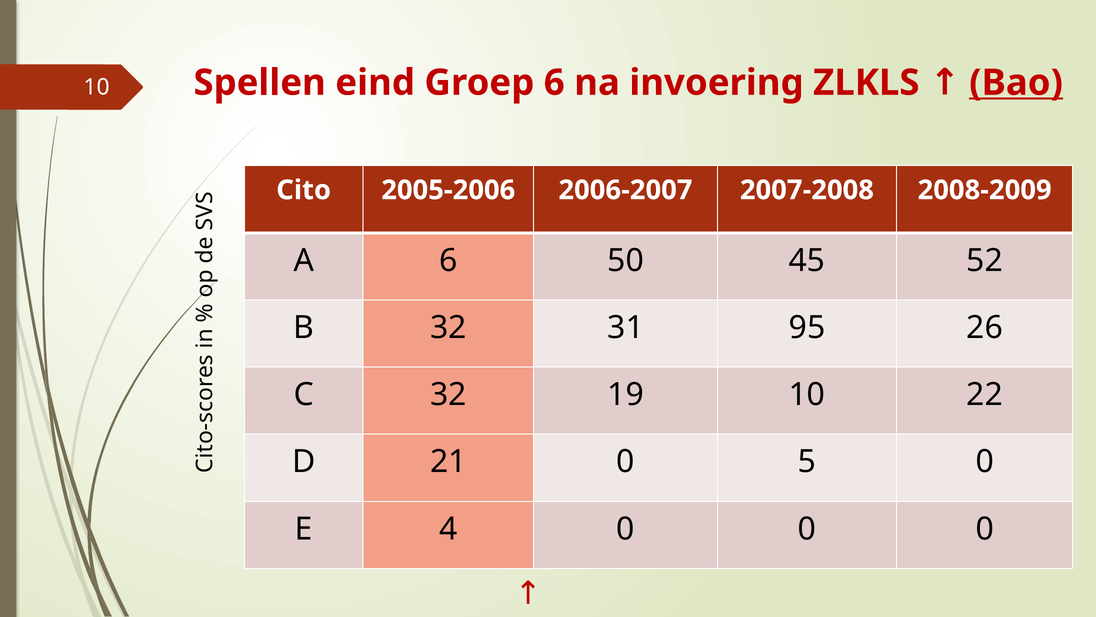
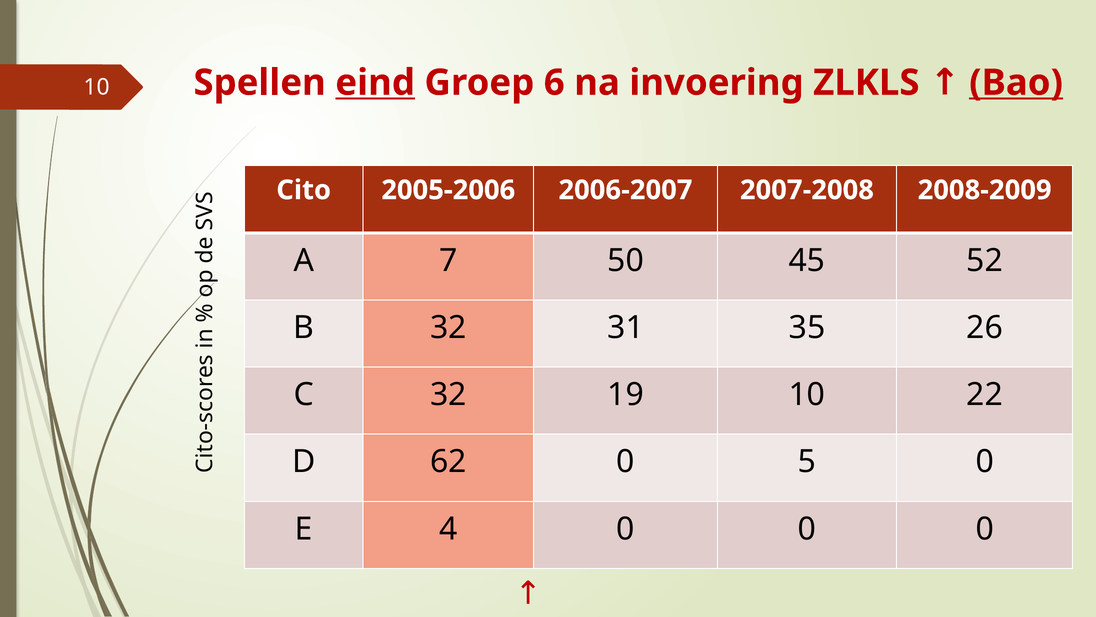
eind underline: none -> present (375, 83)
A 6: 6 -> 7 (448, 260)
95: 95 -> 35 (807, 327)
21: 21 -> 62 (448, 461)
